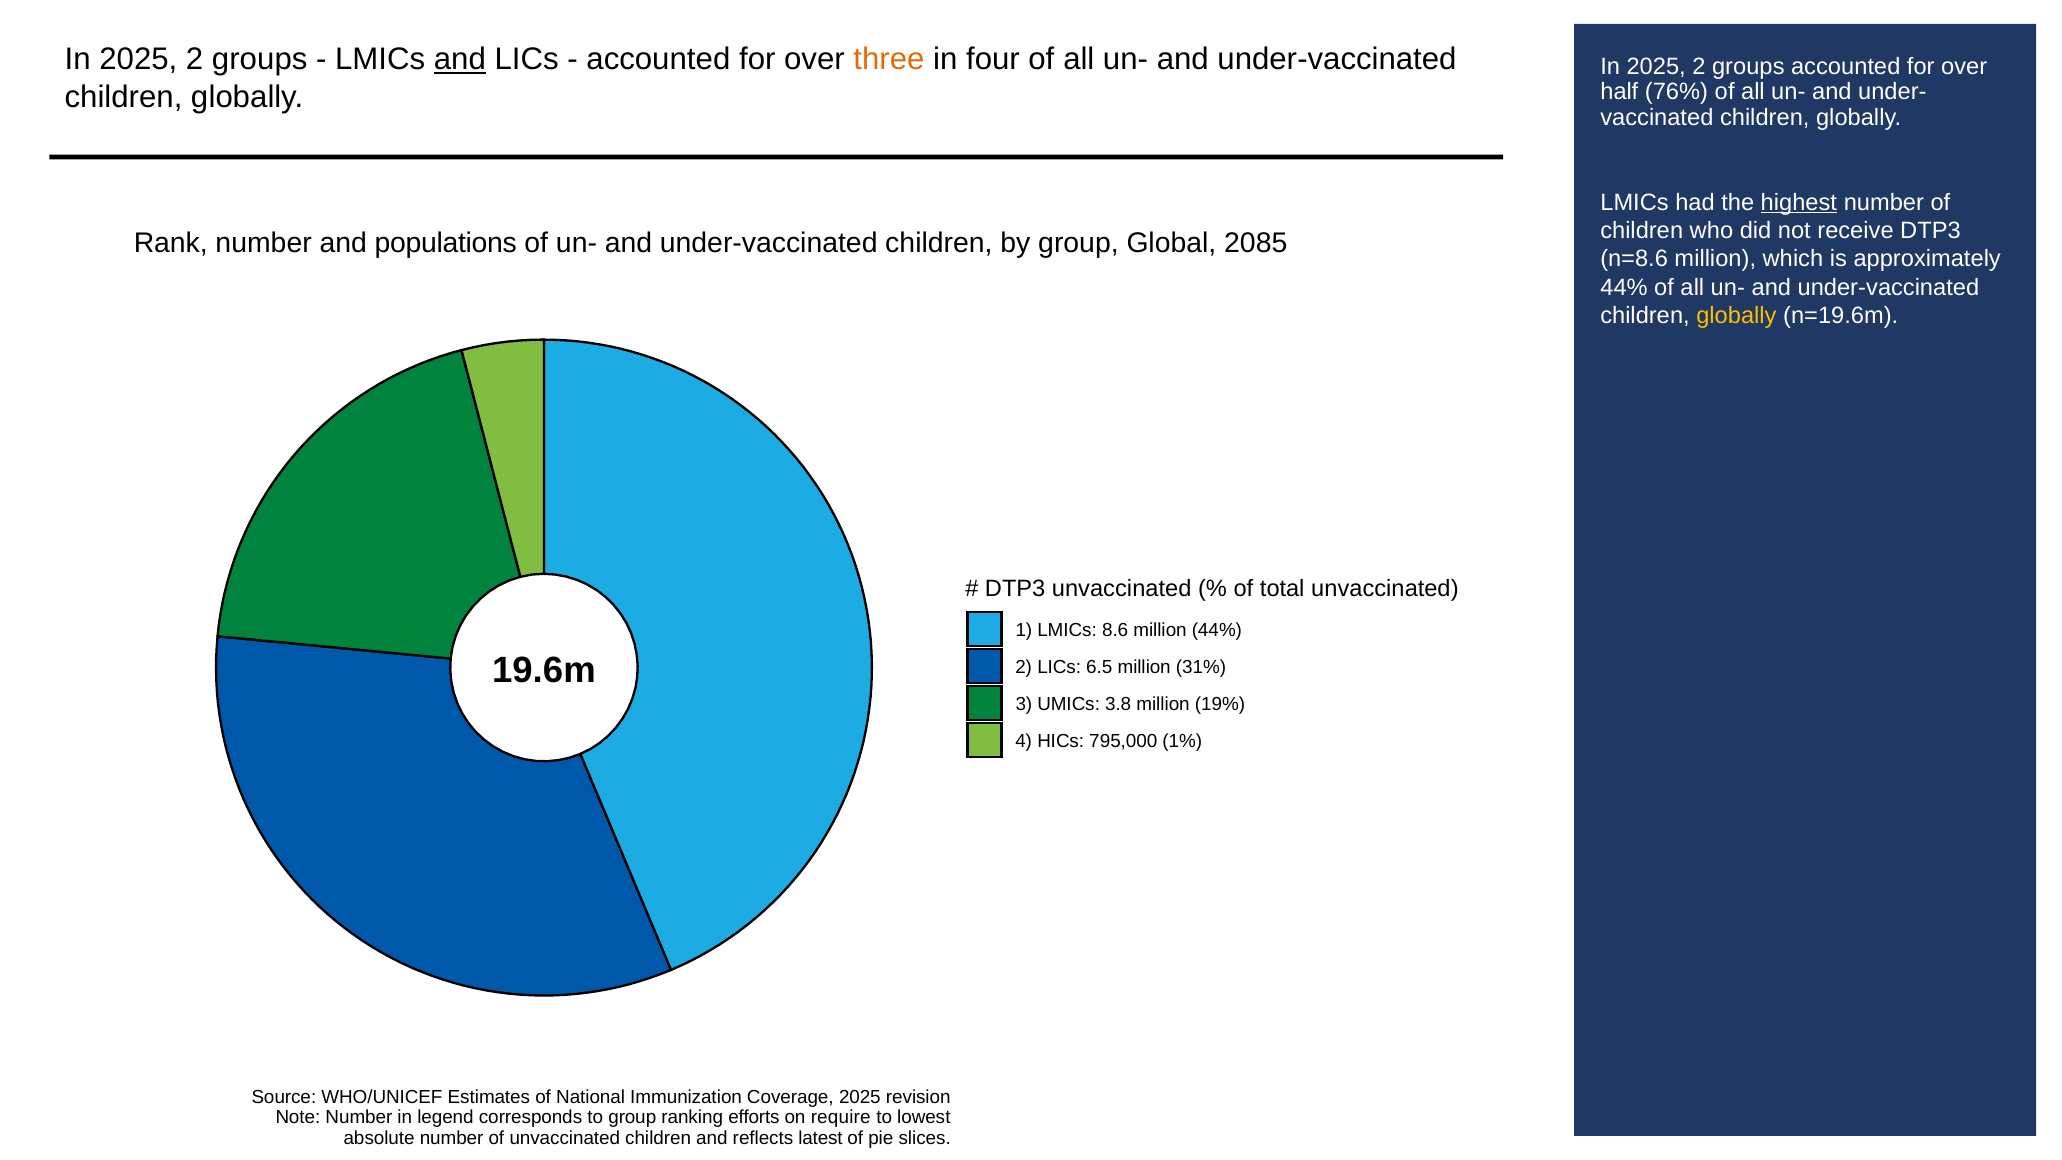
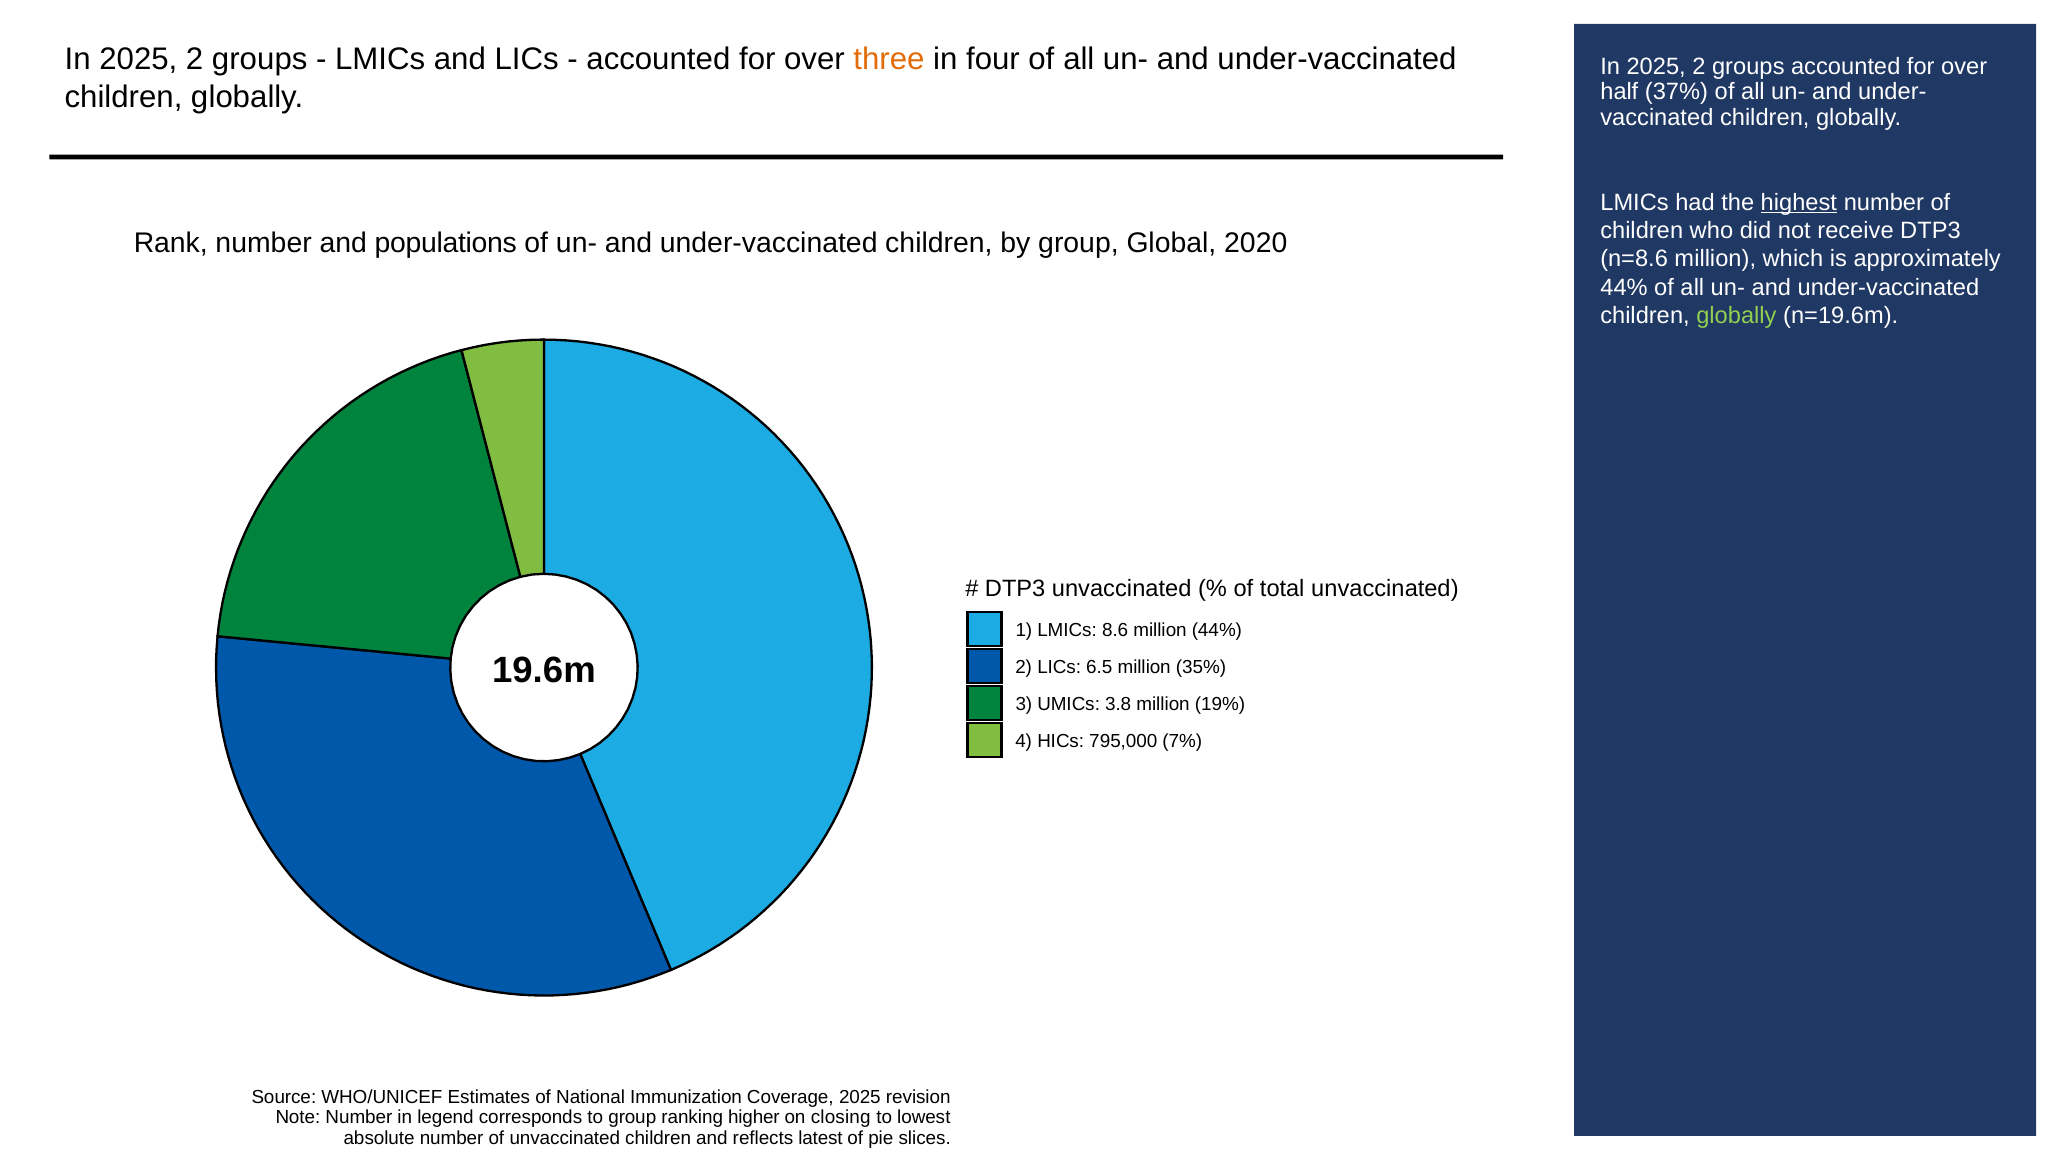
and underline: present -> none (460, 59)
76%: 76% -> 37% (1676, 92)
2085: 2085 -> 2020 (1256, 243)
globally colour: yellow -> light green (1736, 316)
31%: 31% -> 35% (1201, 667)
1%: 1% -> 7% (1182, 741)
efforts: efforts -> higher (754, 1118)
require: require -> closing (841, 1118)
